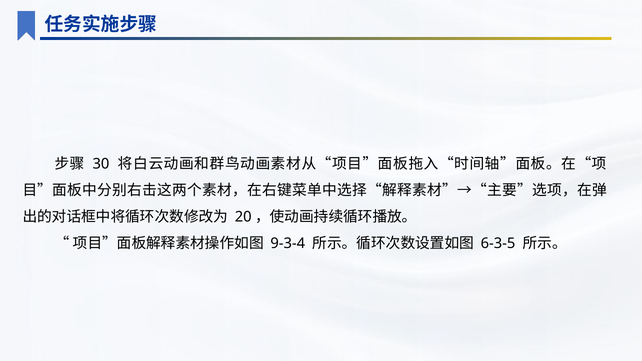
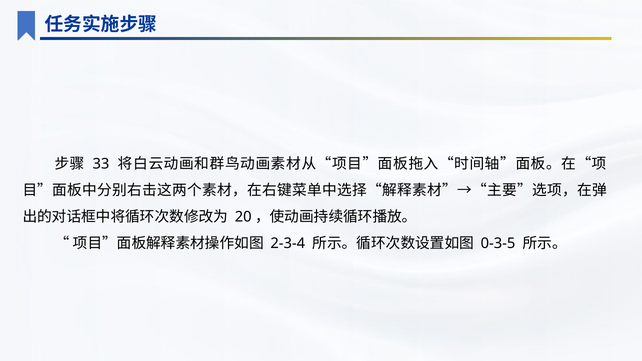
30: 30 -> 33 (101, 164)
9-3-4: 9-3-4 -> 2-3-4 (288, 243)
6-3-5: 6-3-5 -> 0-3-5 (498, 243)
